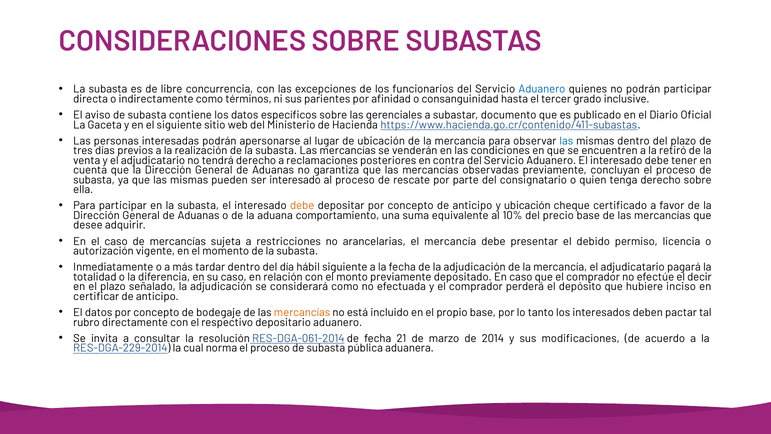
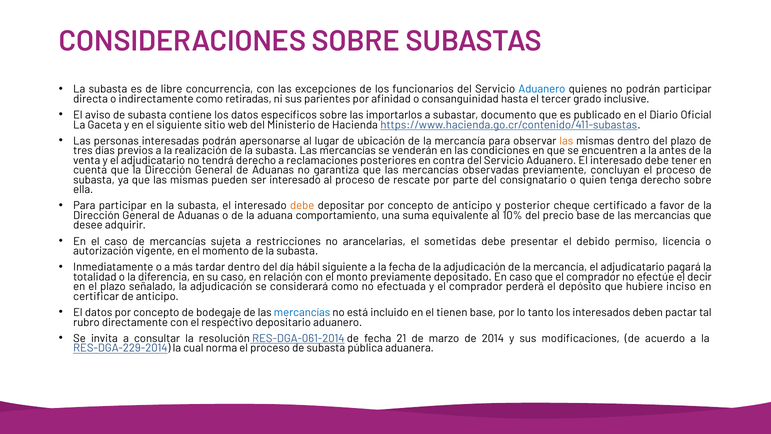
términos: términos -> retiradas (249, 99)
gerenciales: gerenciales -> importarlos (394, 115)
las colour: blue -> orange (566, 141)
retiró: retiró -> antes (673, 151)
y ubicación: ubicación -> posterior (527, 206)
el mercancía: mercancía -> sometidas (450, 241)
mercancías colour: orange -> blue (302, 312)
propio: propio -> tienen (452, 312)
